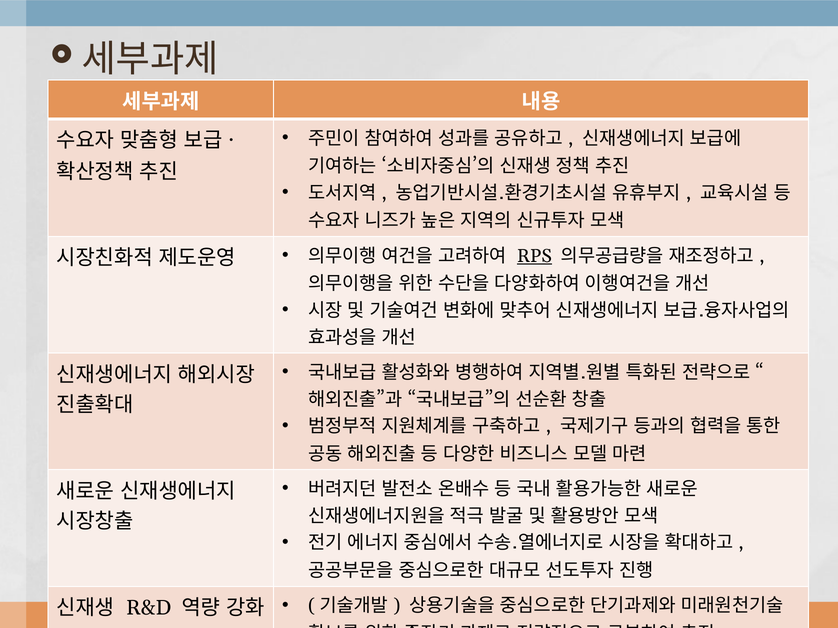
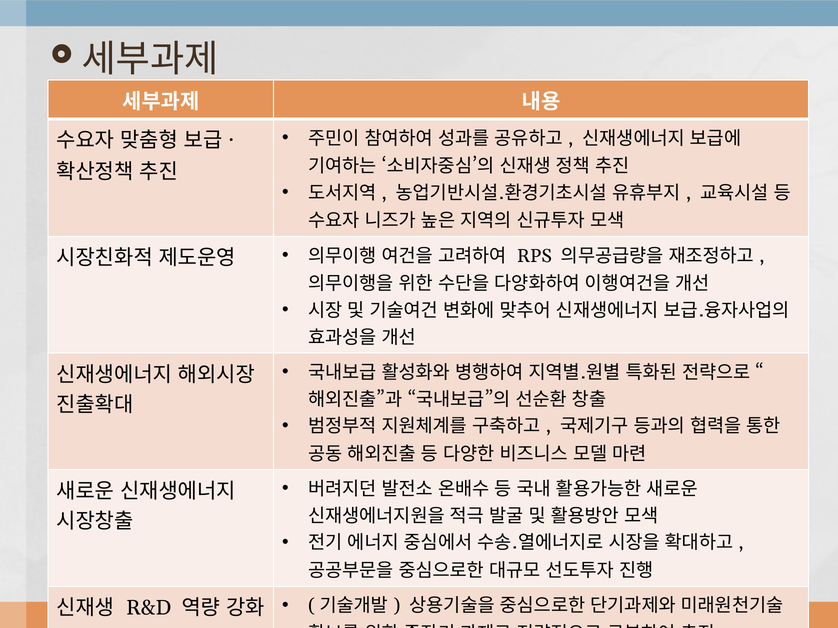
RPS underline: present -> none (534, 256)
